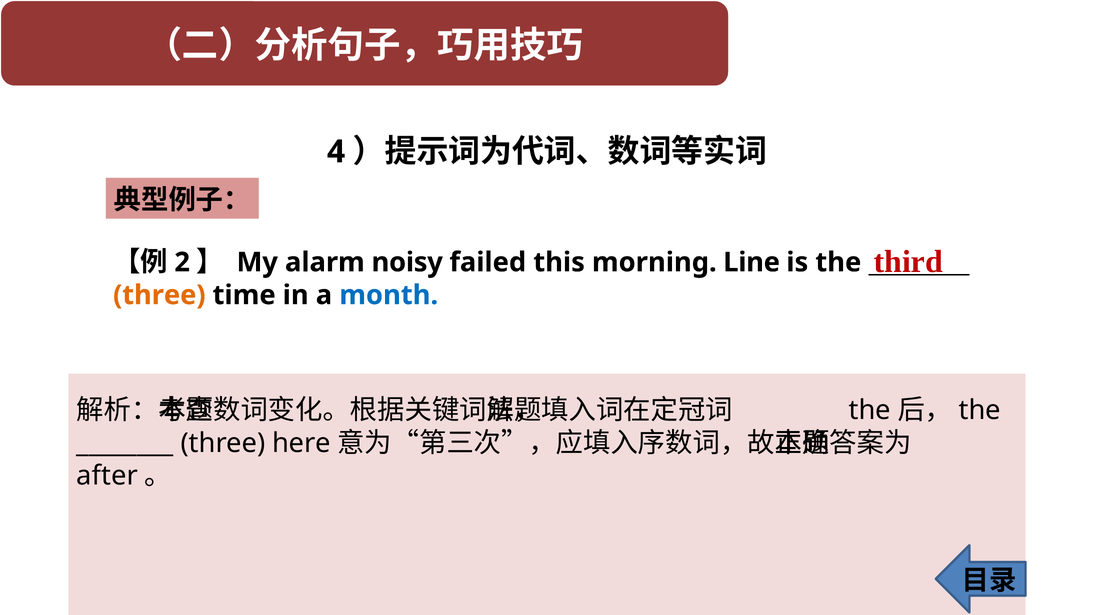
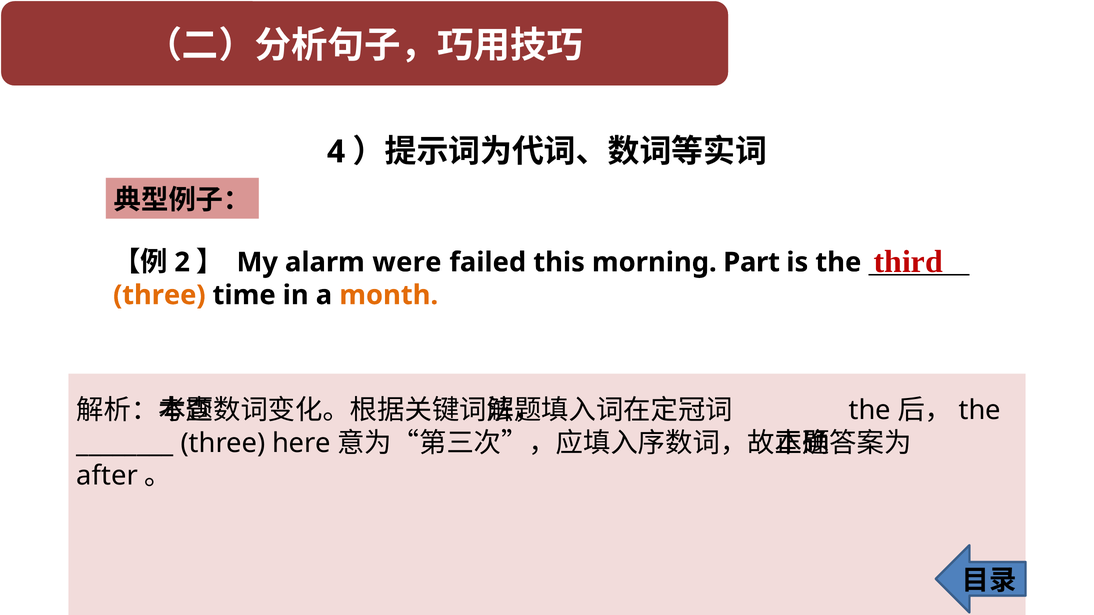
noisy: noisy -> were (407, 262)
Line: Line -> Part (752, 262)
month colour: blue -> orange (389, 295)
